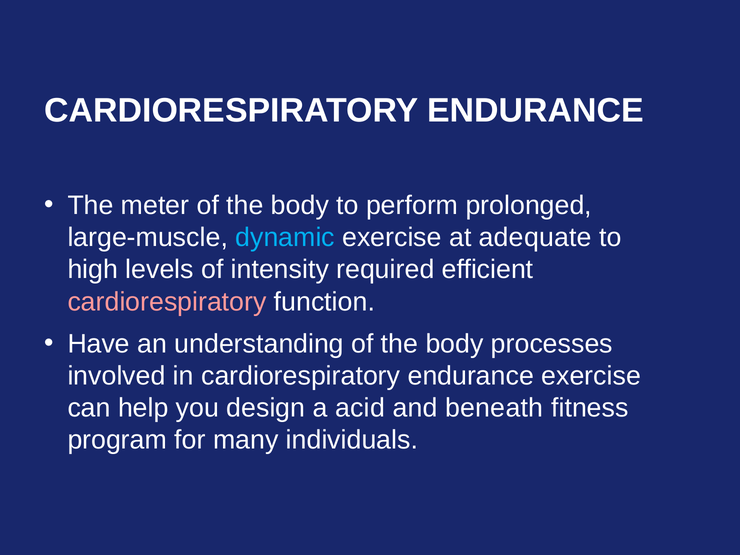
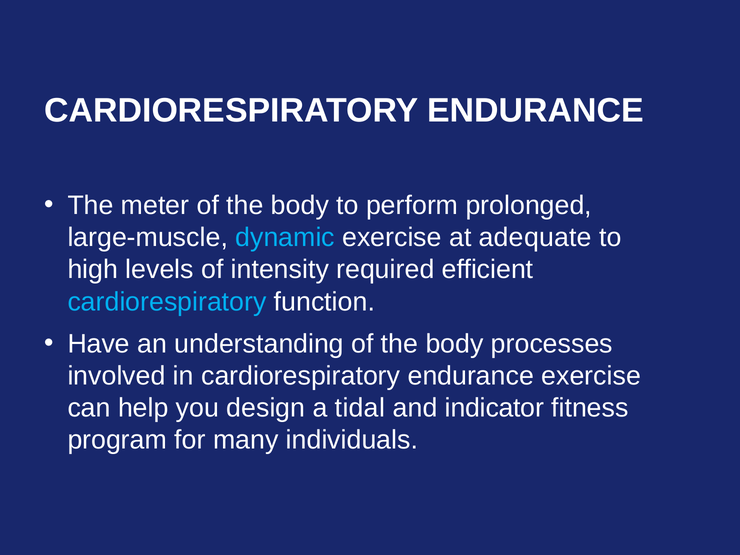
cardiorespiratory colour: pink -> light blue (167, 302)
acid: acid -> tidal (360, 408)
beneath: beneath -> indicator (494, 408)
